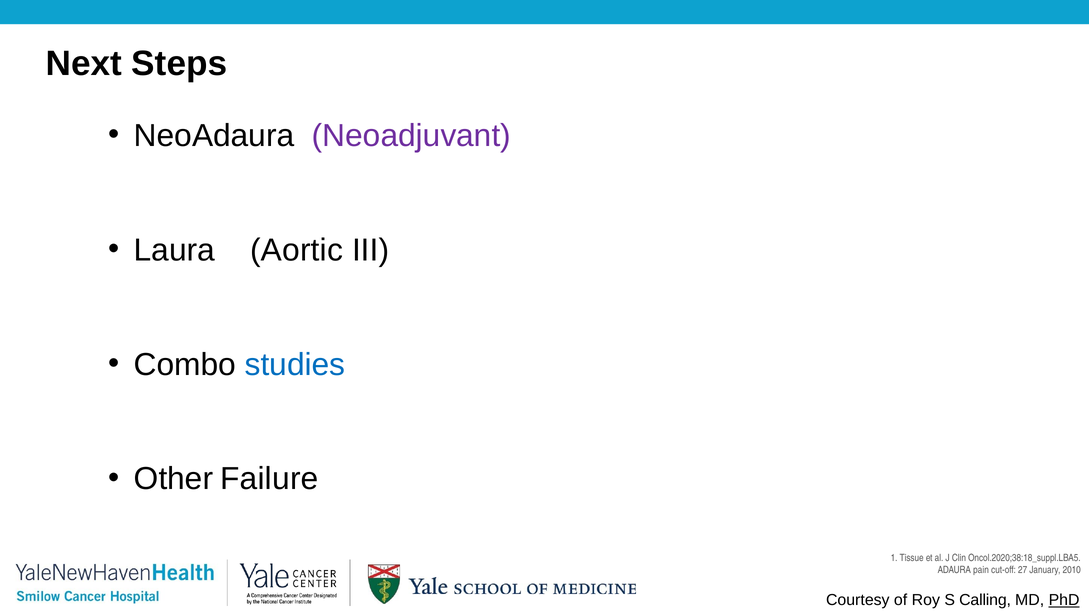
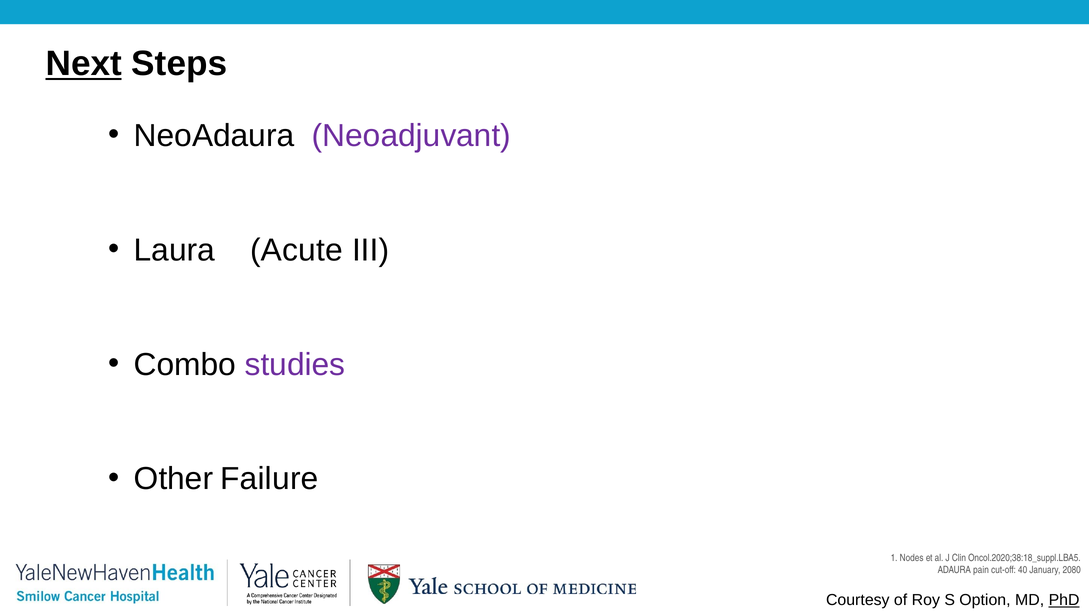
Next underline: none -> present (84, 64)
Aortic: Aortic -> Acute (297, 250)
studies colour: blue -> purple (295, 364)
Tissue: Tissue -> Nodes (912, 558)
27: 27 -> 40 (1023, 570)
2010: 2010 -> 2080 (1072, 570)
Calling: Calling -> Option (985, 600)
